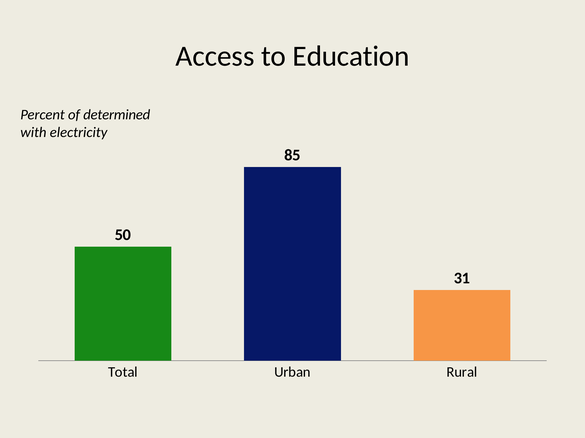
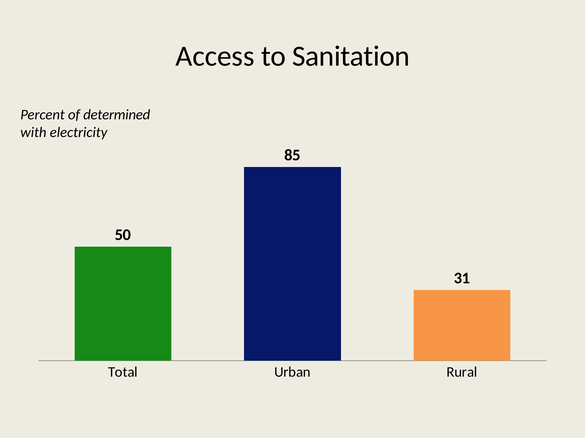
Education: Education -> Sanitation (351, 56)
